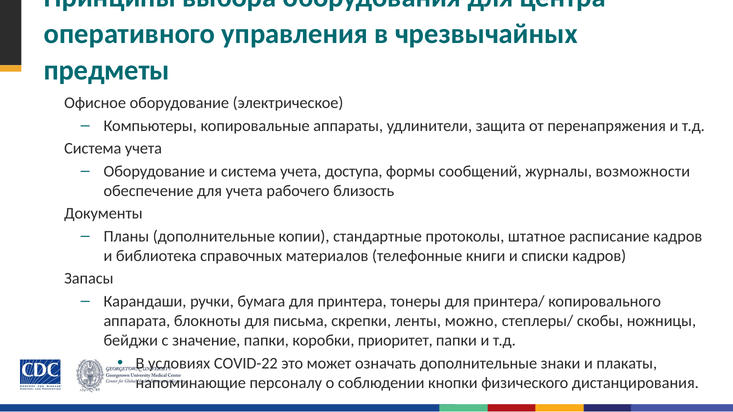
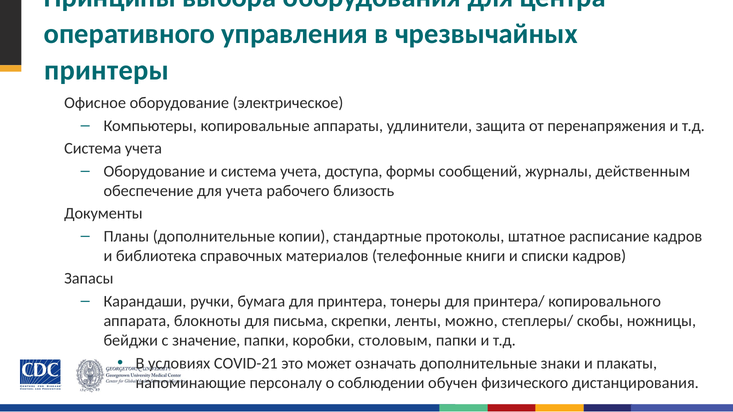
предметы: предметы -> принтеры (107, 70)
возможности: возможности -> действенным (643, 171)
приоритет: приоритет -> столовым (395, 341)
COVID-22: COVID-22 -> COVID-21 (246, 364)
кнопки: кнопки -> обучен (453, 383)
